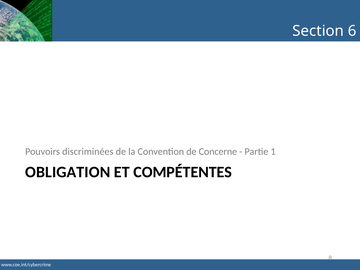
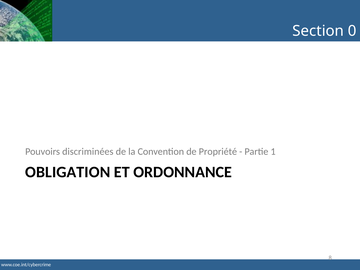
6: 6 -> 0 (352, 31)
Concerne: Concerne -> Propriété (218, 151)
COMPÉTENTES: COMPÉTENTES -> ORDONNANCE (183, 172)
